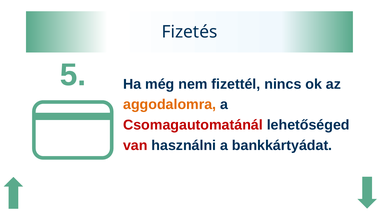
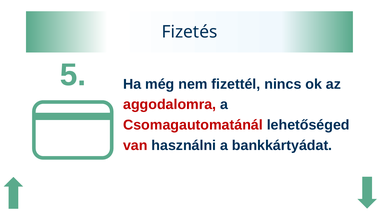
aggodalomra colour: orange -> red (170, 105)
